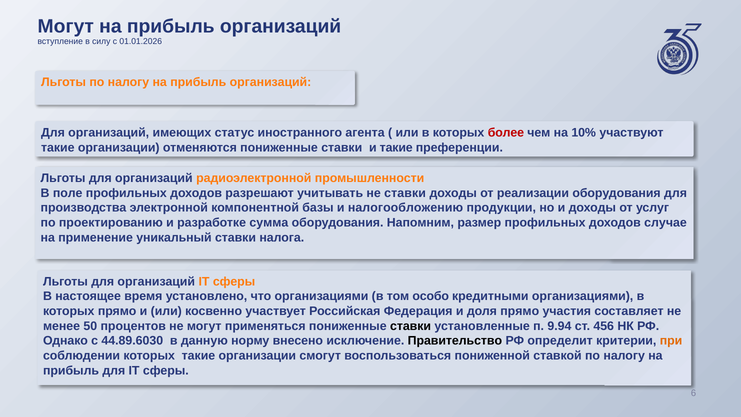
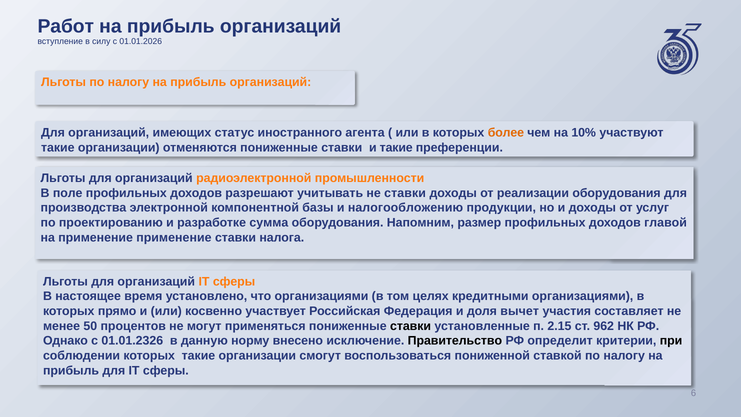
Могут: Могут -> Работ (66, 27)
более colour: red -> orange (506, 133)
случае: случае -> главой (666, 223)
применение уникальный: уникальный -> применение (174, 237)
особо: особо -> целях (431, 296)
доля прямо: прямо -> вычет (520, 311)
9.94: 9.94 -> 2.15 (559, 326)
456: 456 -> 962 (604, 326)
44.89.6030: 44.89.6030 -> 01.01.2326 (132, 341)
при colour: orange -> black (671, 341)
